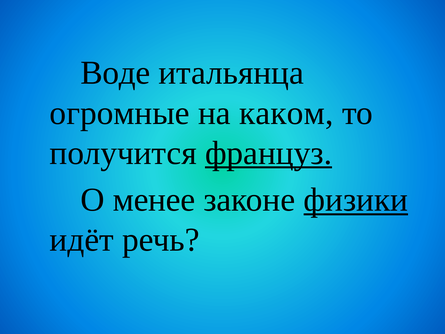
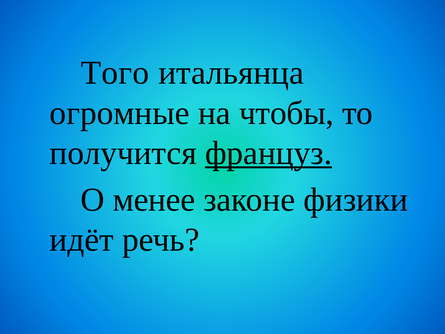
Воде: Воде -> Того (115, 73)
каком: каком -> чтобы (286, 113)
физики underline: present -> none (356, 200)
